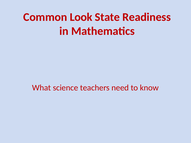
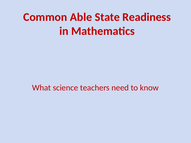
Look: Look -> Able (81, 17)
